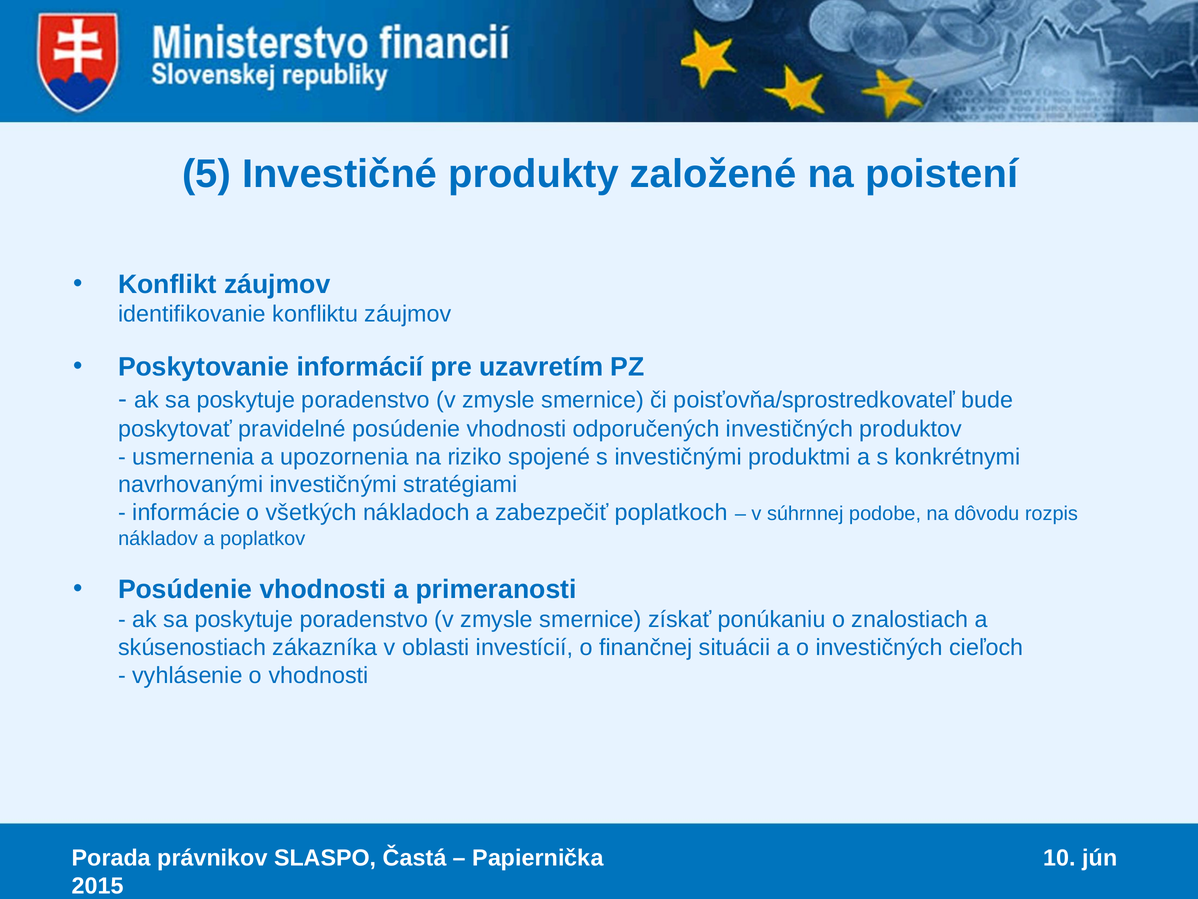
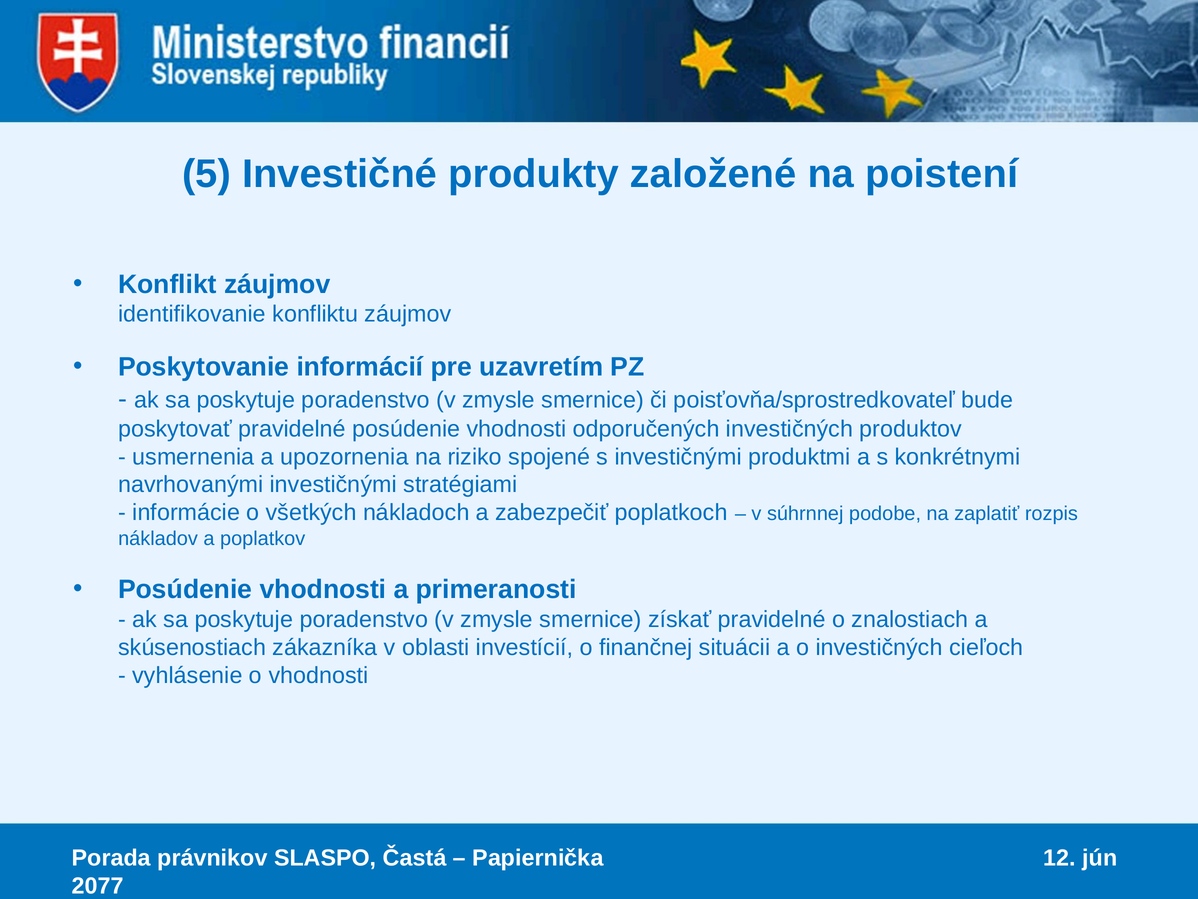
dôvodu: dôvodu -> zaplatiť (987, 514)
získať ponúkaniu: ponúkaniu -> pravidelné (772, 619)
10: 10 -> 12 (1060, 858)
2015: 2015 -> 2077 (98, 886)
